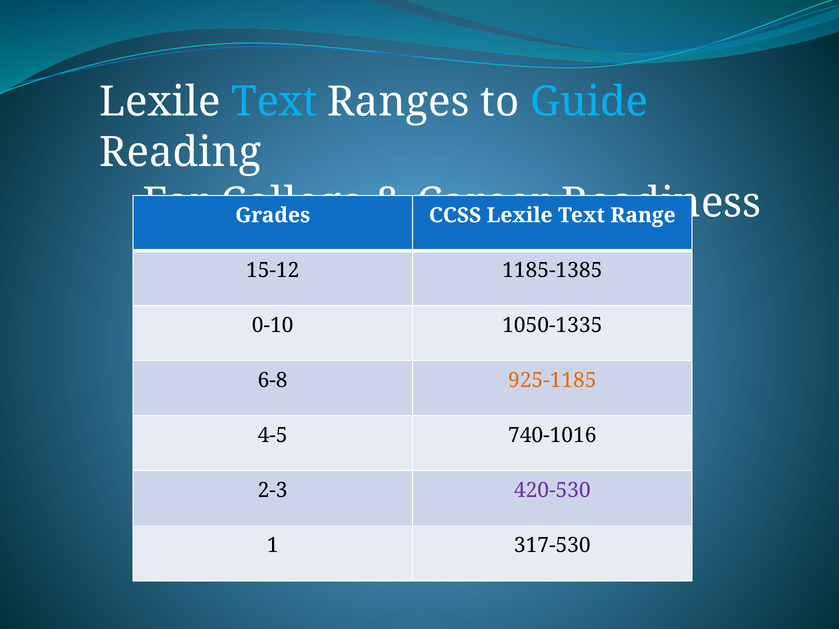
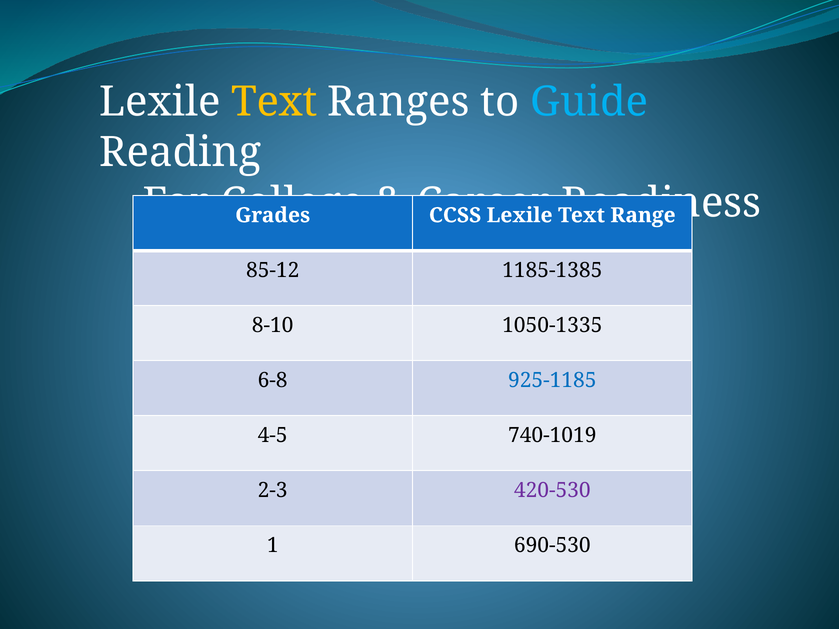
Text colour: light blue -> yellow (274, 102)
15-12: 15-12 -> 85-12 (273, 270)
0-10: 0-10 -> 8-10 (273, 325)
925-1185 colour: orange -> blue (552, 381)
740-1016: 740-1016 -> 740-1019 (552, 436)
317-530: 317-530 -> 690-530 (552, 546)
